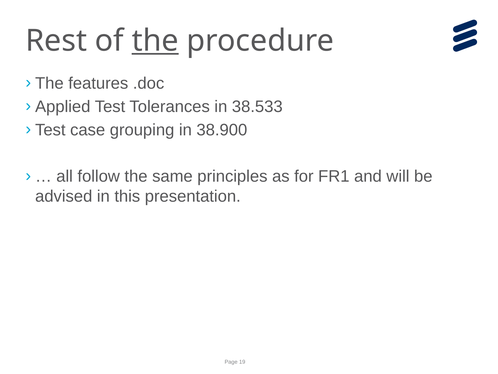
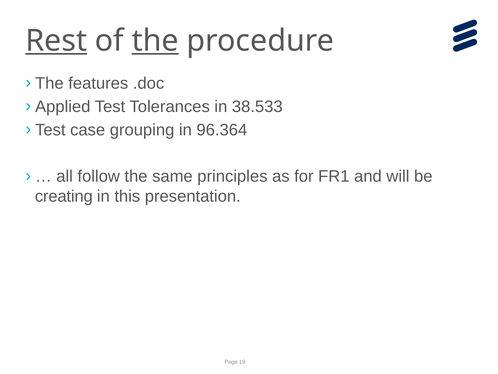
Rest underline: none -> present (56, 41)
38.900: 38.900 -> 96.364 (222, 130)
advised: advised -> creating (64, 196)
